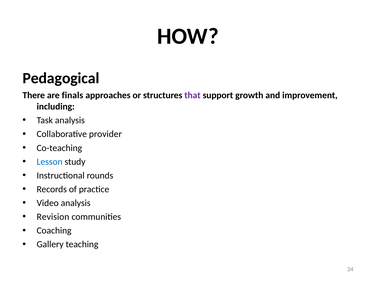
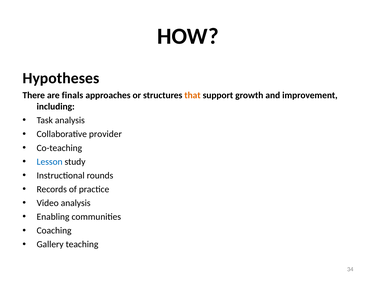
Pedagogical: Pedagogical -> Hypotheses (61, 78)
that colour: purple -> orange (192, 95)
Revision: Revision -> Enabling (53, 217)
